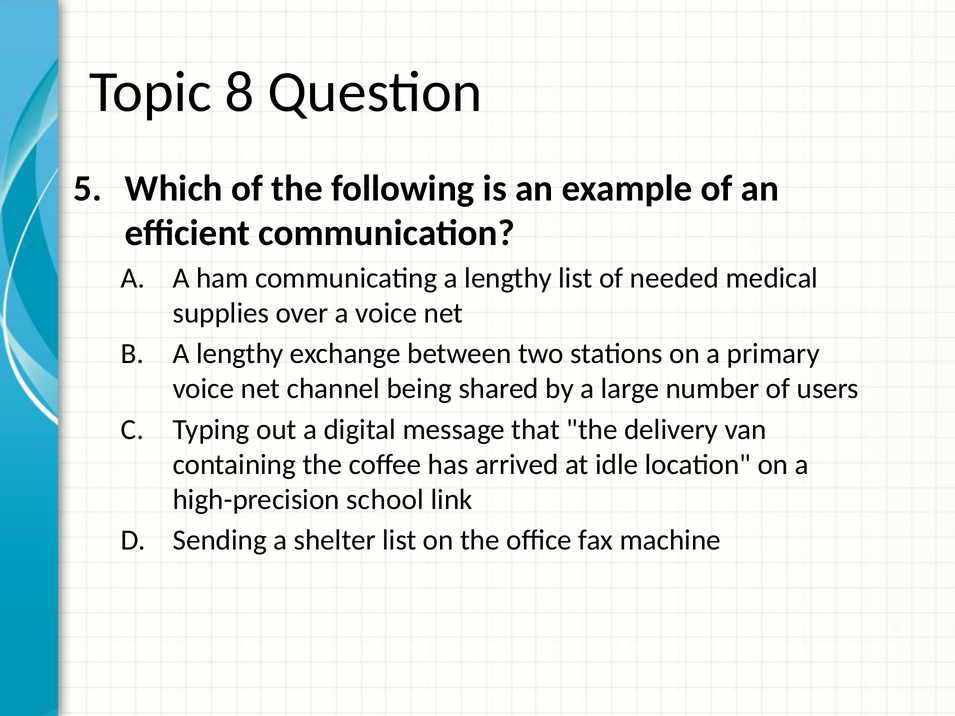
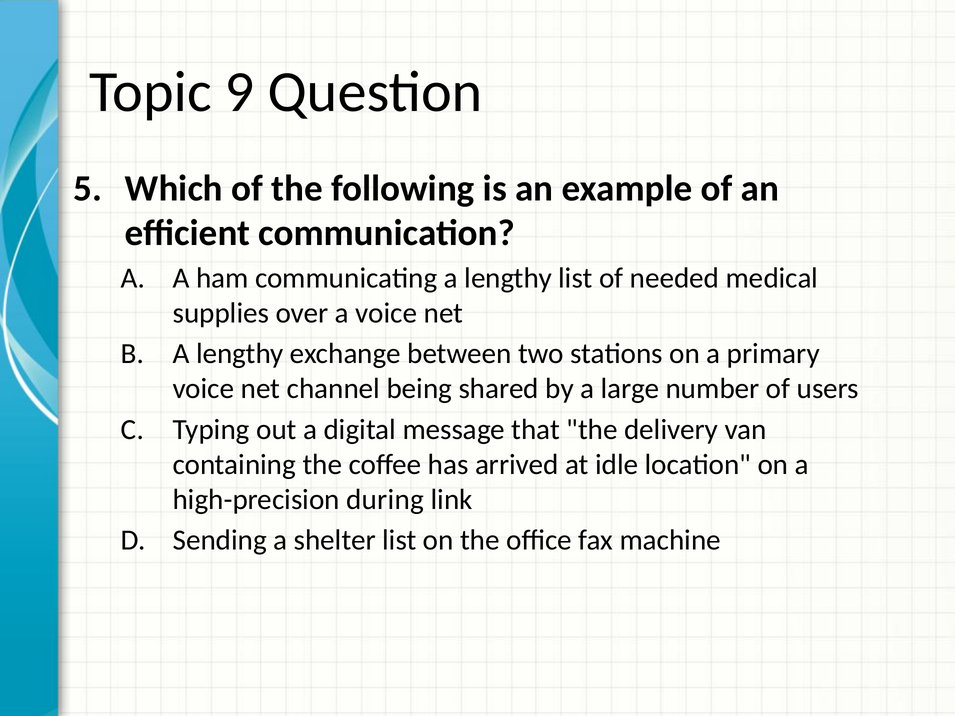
8: 8 -> 9 (240, 92)
school: school -> during (385, 500)
